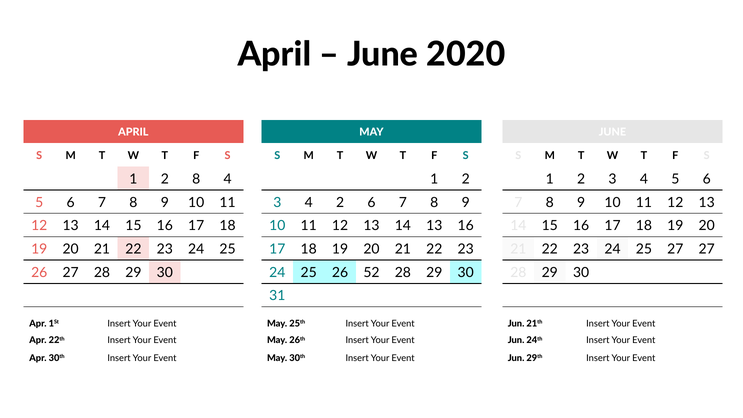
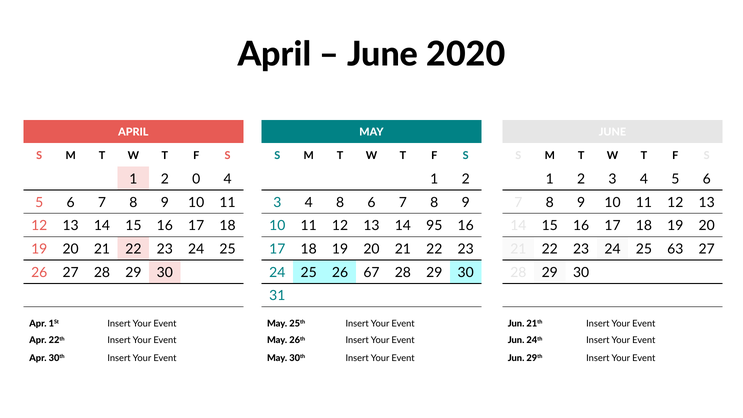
2 8: 8 -> 0 (196, 179)
4 2: 2 -> 8 (340, 202)
14 13: 13 -> 95 (434, 226)
25 27: 27 -> 63 (675, 249)
52: 52 -> 67 (371, 272)
